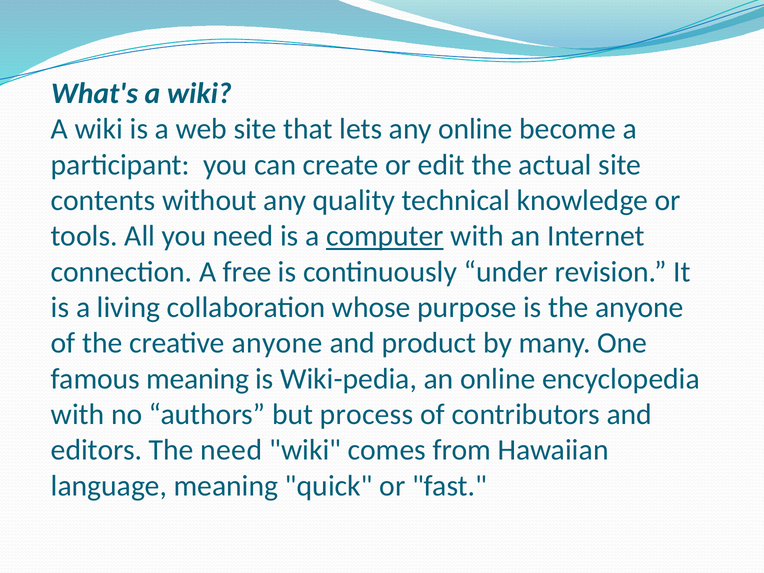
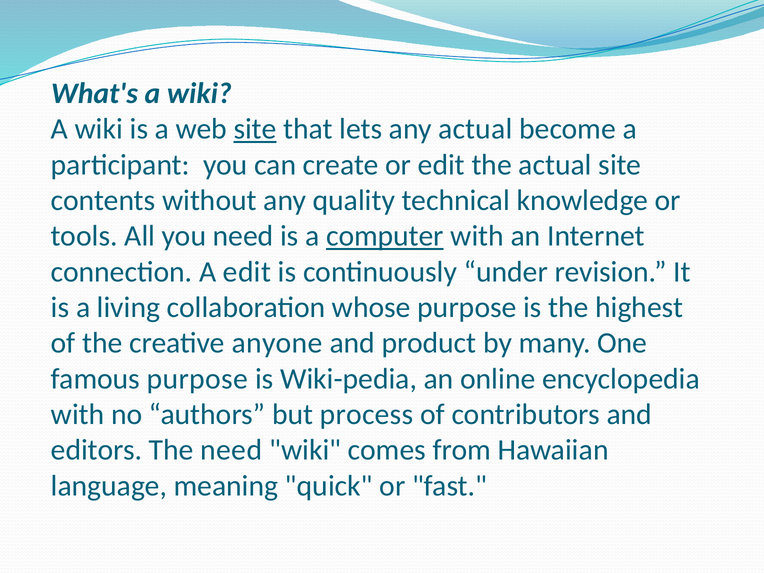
site underline: none -> present (255, 129)
any online: online -> actual (475, 129)
A free: free -> edit (247, 272)
the anyone: anyone -> highest (639, 307)
famous meaning: meaning -> purpose (197, 379)
